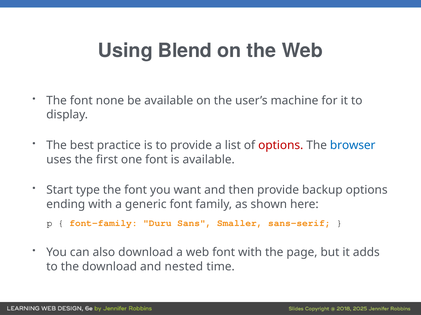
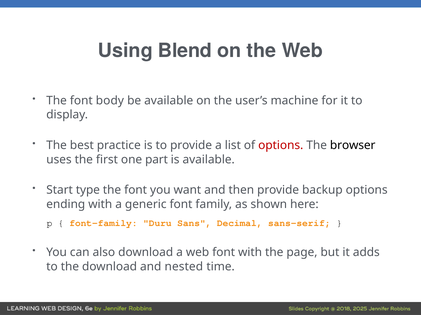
none: none -> body (110, 101)
browser colour: blue -> black (353, 146)
one font: font -> part (157, 160)
Smaller: Smaller -> Decimal (240, 223)
